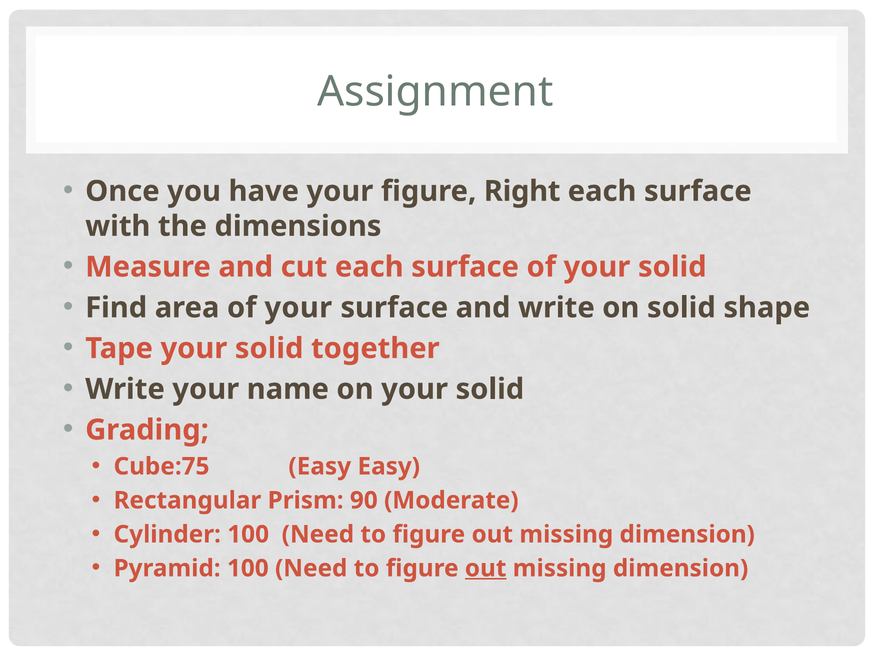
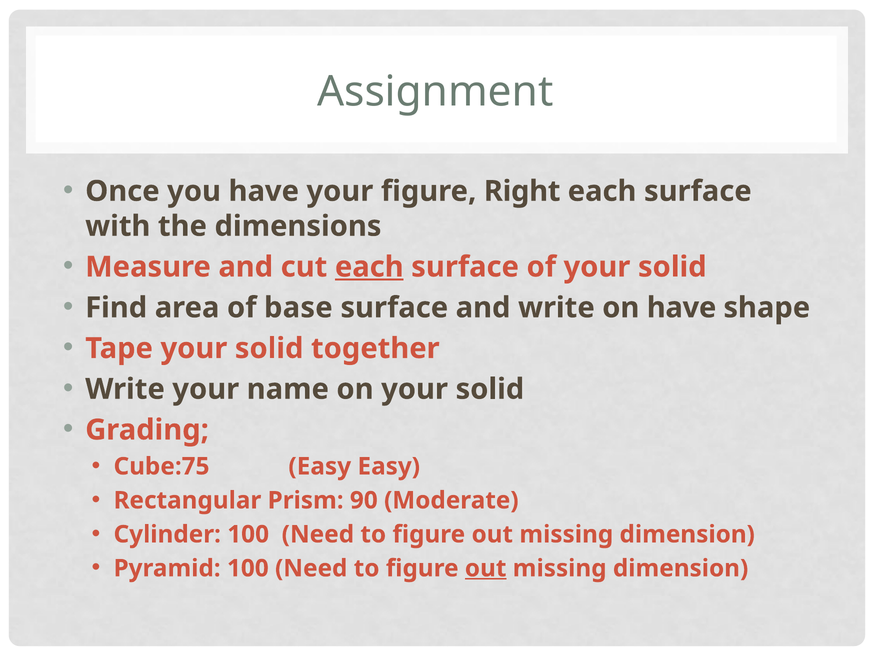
each underline: none -> present (369, 267)
area of your: your -> base (298, 308)
on solid: solid -> have (682, 308)
